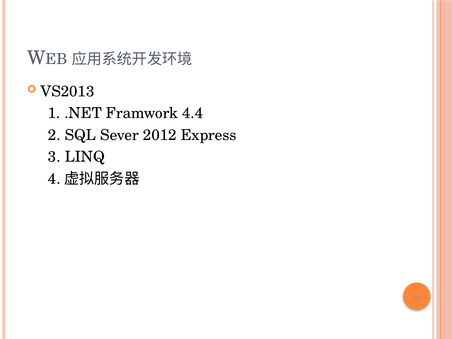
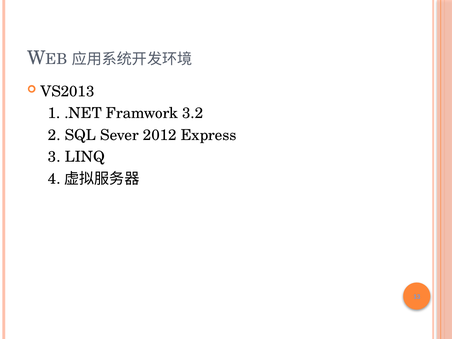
4.4: 4.4 -> 3.2 (193, 113)
